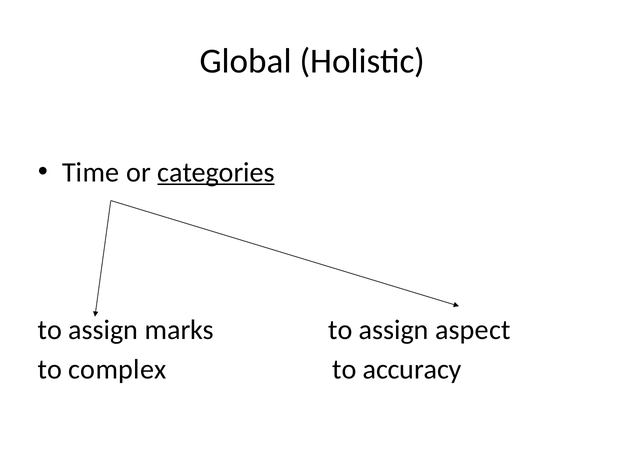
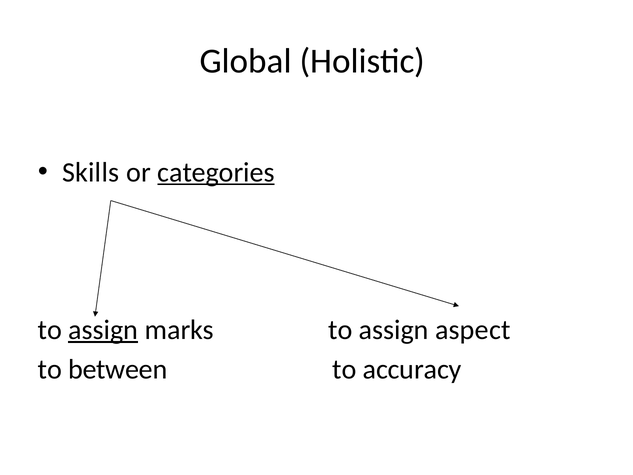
Time: Time -> Skills (91, 172)
assign underline: none -> present (103, 330)
complex: complex -> between (118, 369)
